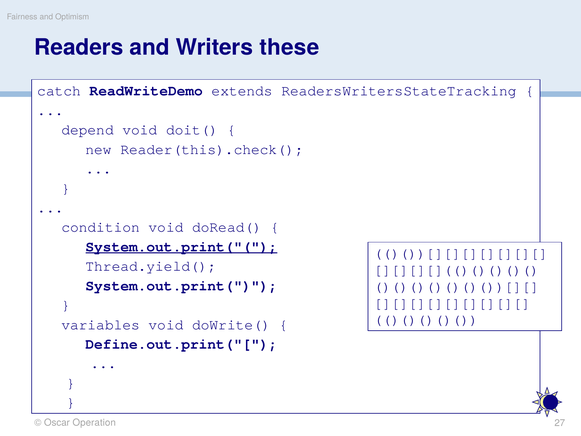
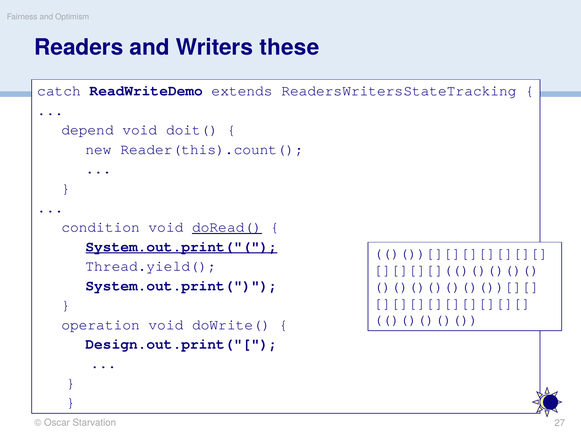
Reader(this).check(: Reader(this).check( -> Reader(this).count( (212, 149)
doRead( underline: none -> present (227, 227)
variables: variables -> operation (101, 324)
Define.out.print("[: Define.out.print("[ -> Design.out.print("[ (181, 344)
Operation: Operation -> Starvation (94, 423)
